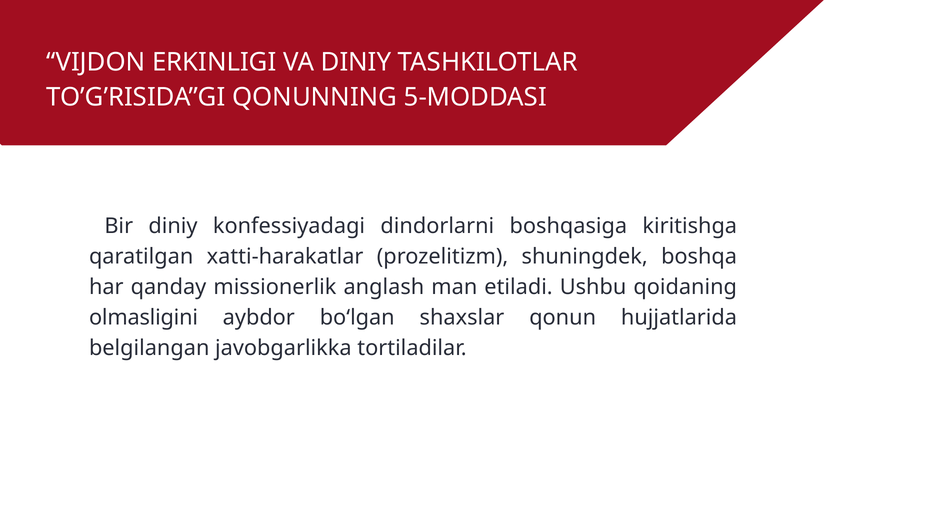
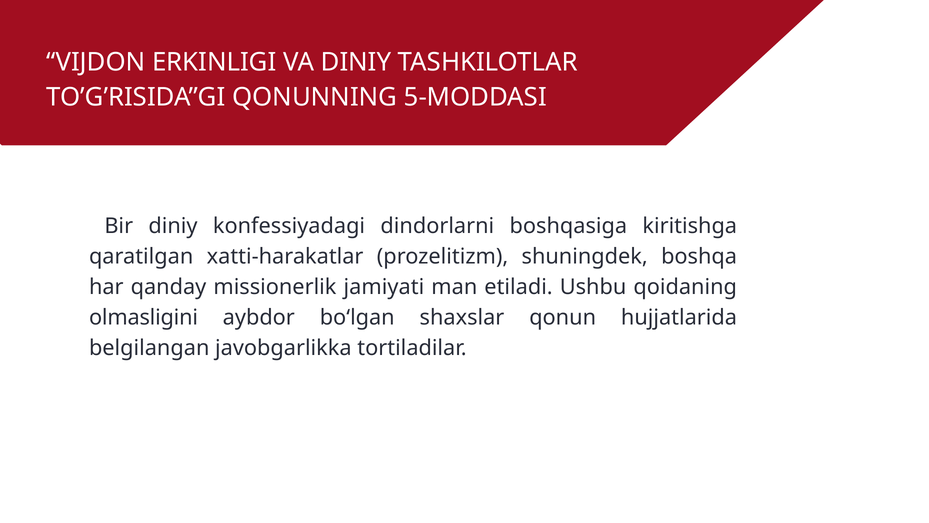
anglash: anglash -> jamiyati (384, 287)
